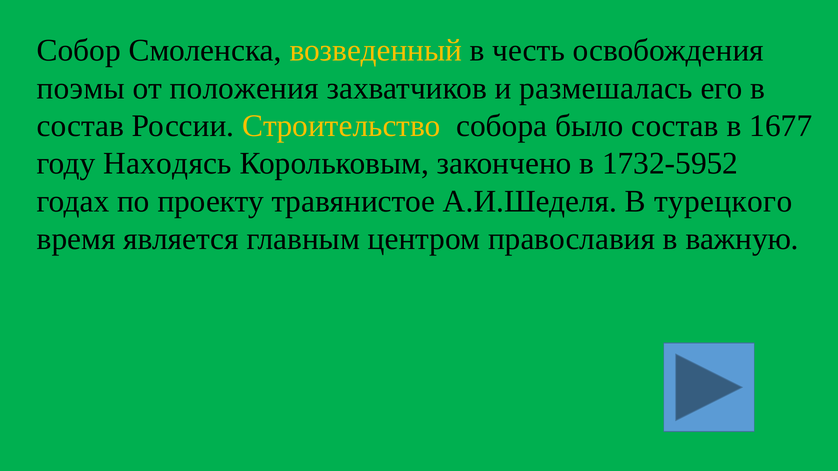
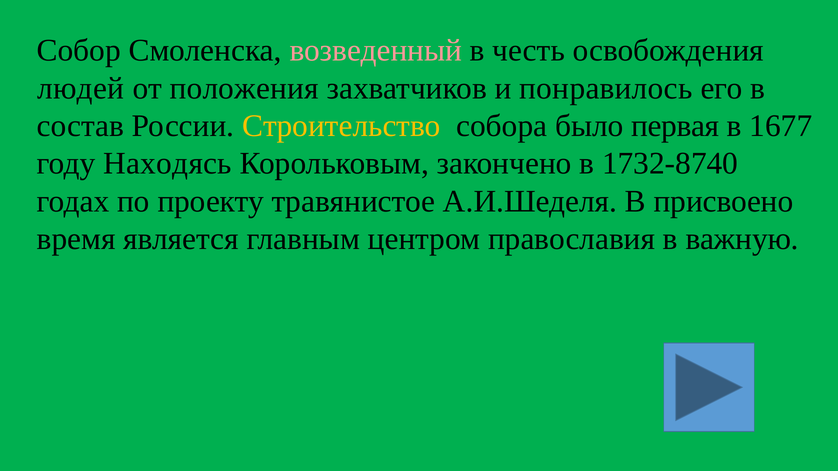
возведенный colour: yellow -> pink (376, 50)
поэмы: поэмы -> людей (81, 88)
размешалась: размешалась -> понравилось (606, 88)
было состав: состав -> первая (675, 126)
1732-5952: 1732-5952 -> 1732-8740 (670, 164)
турецкого: турецкого -> присвоено (724, 201)
